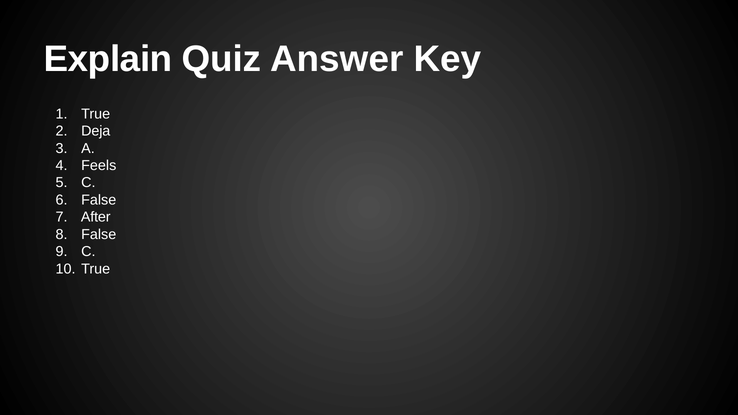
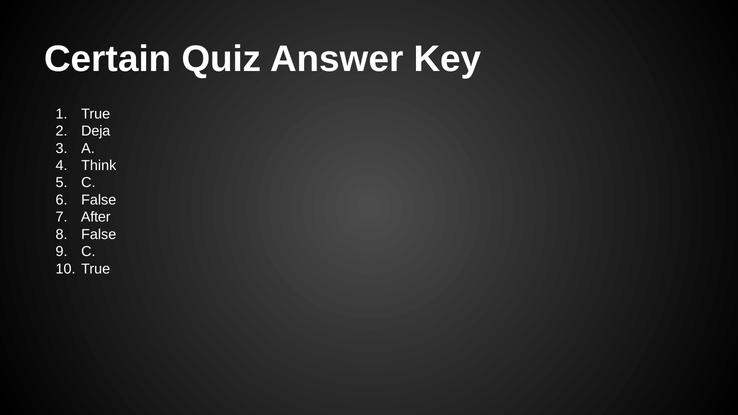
Explain: Explain -> Certain (108, 59)
Feels: Feels -> Think (99, 166)
